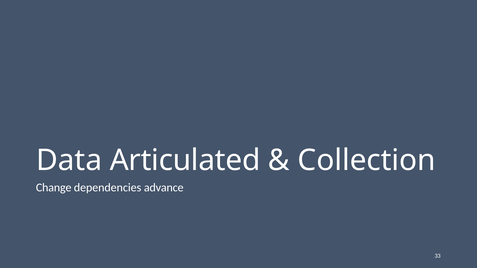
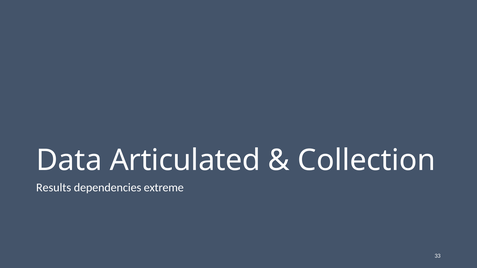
Change: Change -> Results (54, 188)
advance: advance -> extreme (164, 188)
